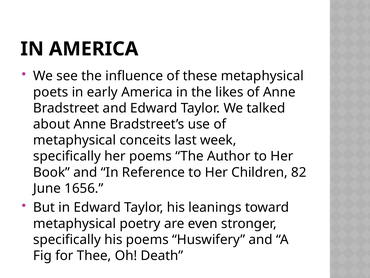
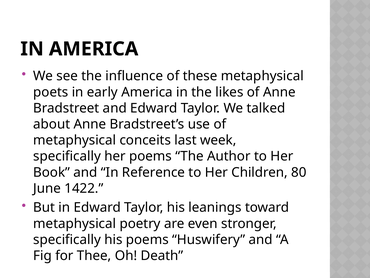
82: 82 -> 80 (299, 172)
1656: 1656 -> 1422 (84, 188)
